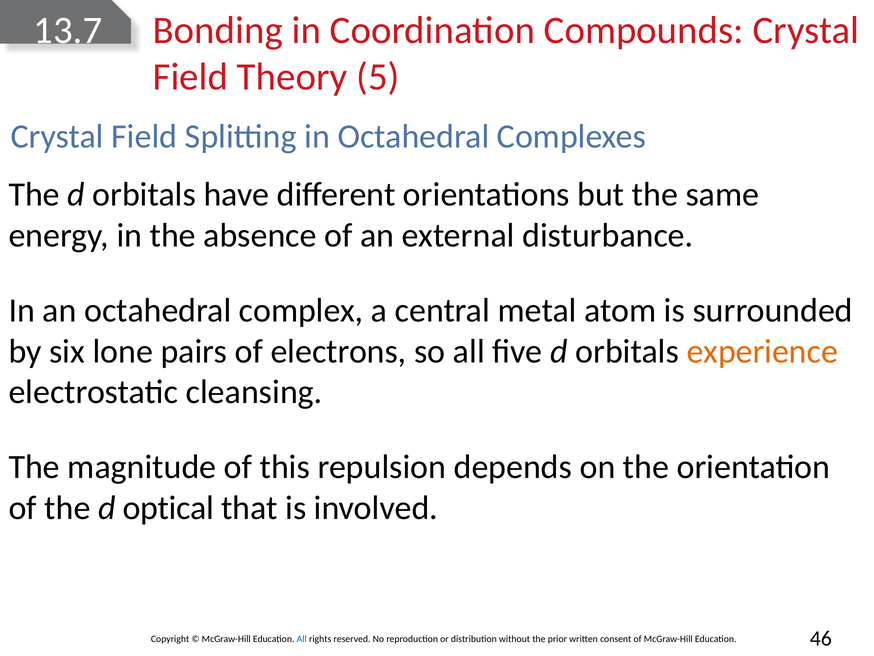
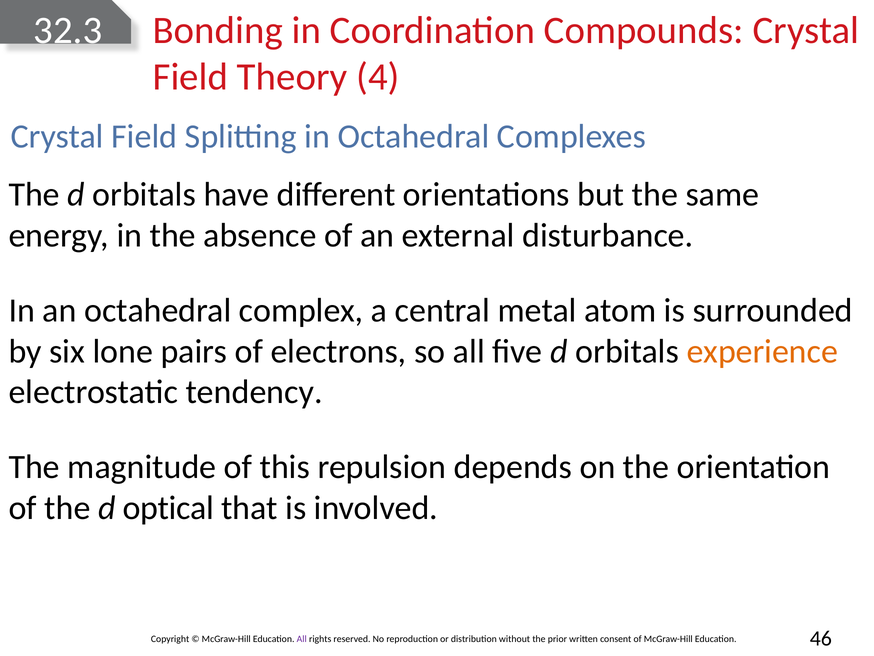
13.7: 13.7 -> 32.3 (68, 30)
5: 5 -> 4 (378, 77)
cleansing: cleansing -> tendency (254, 392)
All colour: blue -> purple (302, 638)
